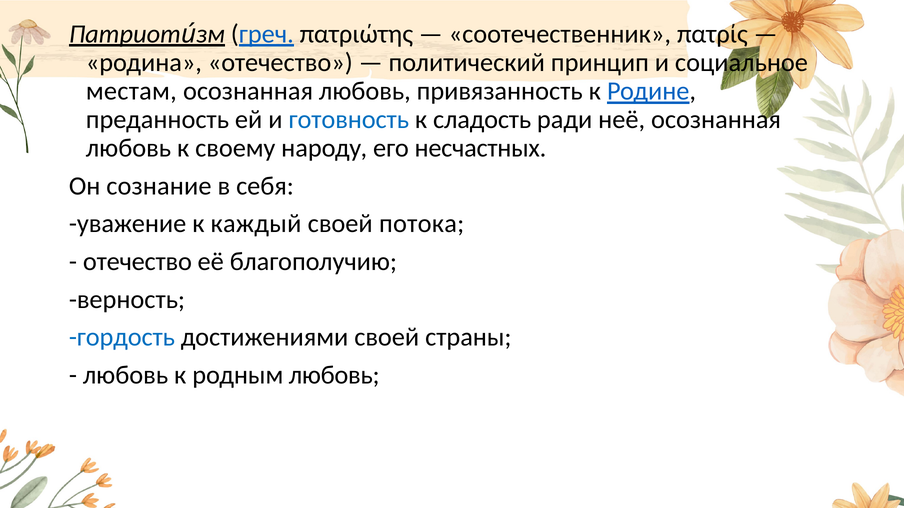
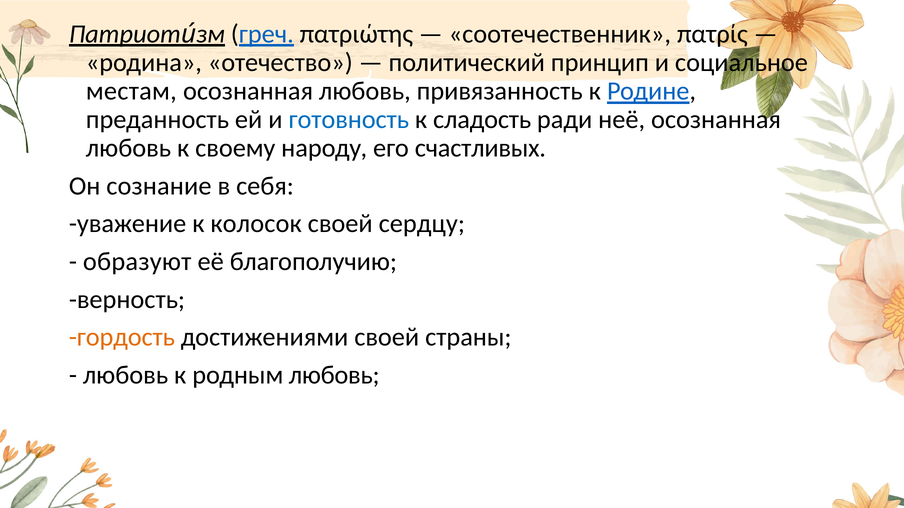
несчастных: несчастных -> счастливых (480, 148)
каждый: каждый -> колосок (256, 224)
потока: потока -> сердцу (422, 224)
отечество: отечество -> образуют (137, 262)
гордость colour: blue -> orange (122, 338)
